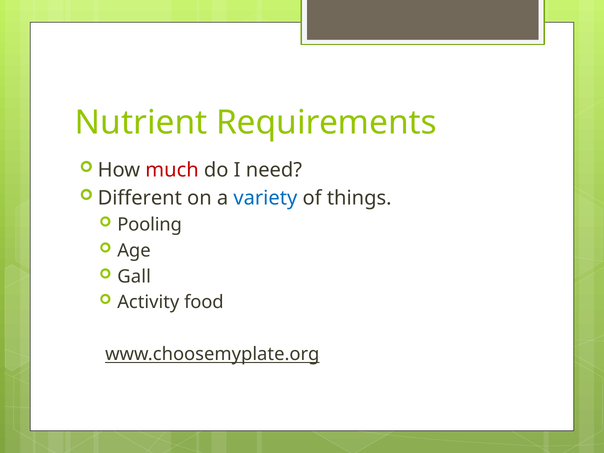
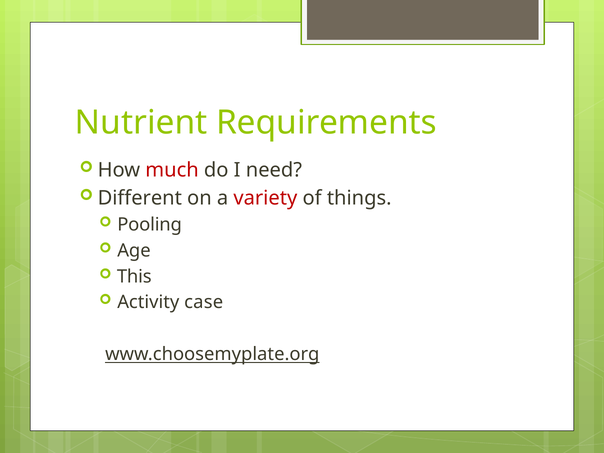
variety colour: blue -> red (265, 198)
Gall: Gall -> This (134, 277)
food: food -> case (204, 302)
